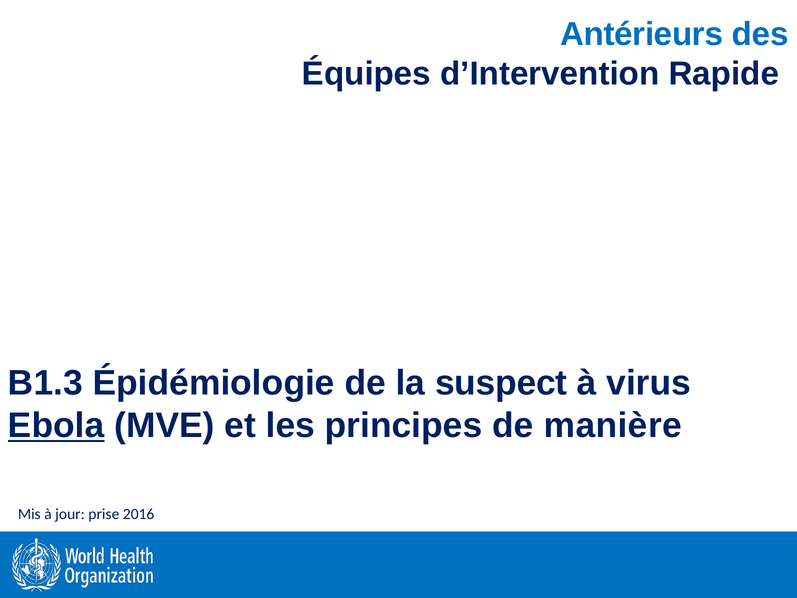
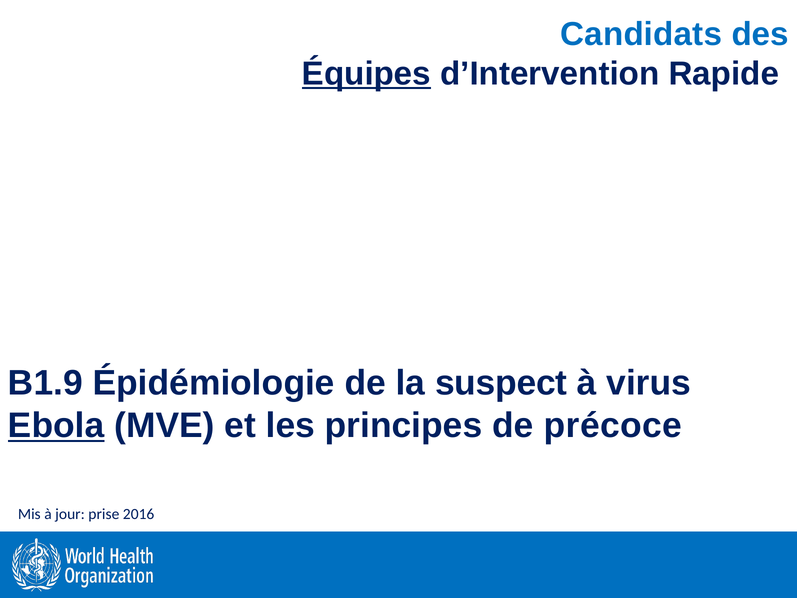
Antérieurs: Antérieurs -> Candidats (641, 34)
Équipes underline: none -> present (366, 74)
B1.3: B1.3 -> B1.9 (45, 383)
manière: manière -> précoce (613, 426)
